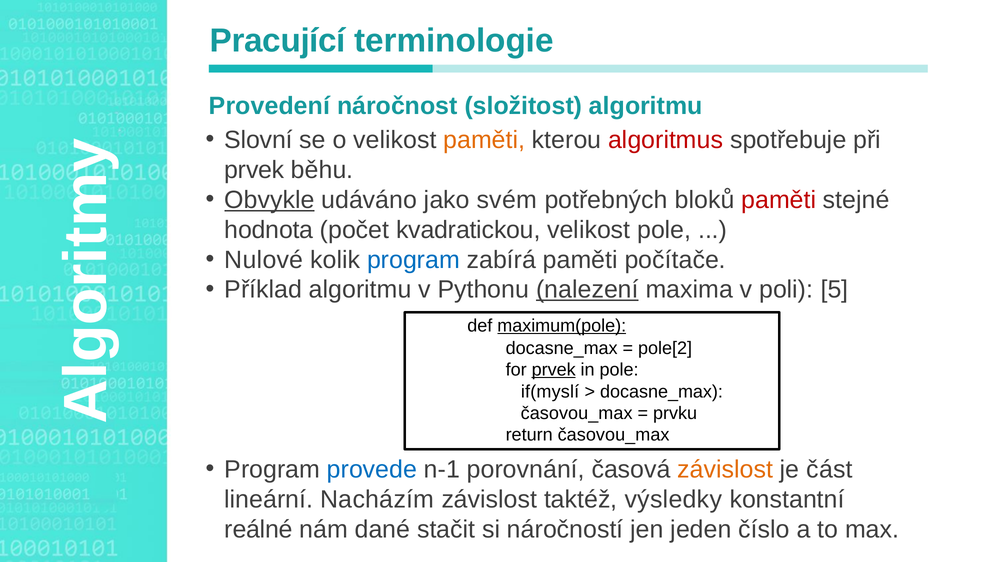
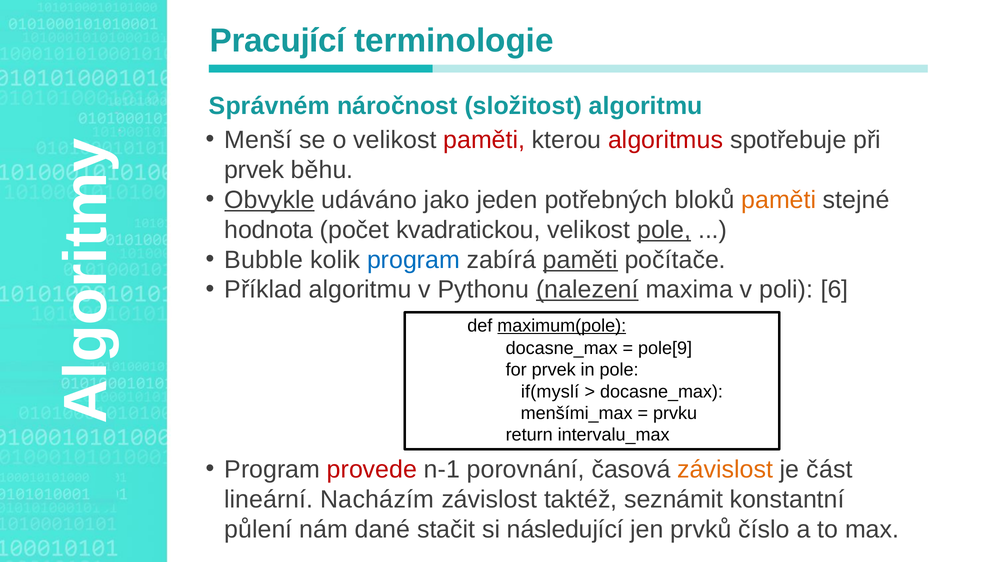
Provedení: Provedení -> Správném (269, 106)
Slovní: Slovní -> Menší (258, 140)
paměti colour: orange -> red (484, 140)
svém: svém -> jeden (507, 200)
paměti colour: red -> orange (779, 200)
pole underline: none -> present (664, 230)
Nulové: Nulové -> Bubble (264, 259)
paměti underline: none -> present (580, 259)
5: 5 -> 6 (834, 289)
pole[2: pole[2 -> pole[9 (665, 348)
prvek underline: present -> none (554, 369)
časovou_max: časovou_max -> menšími_max (577, 413)
return časovou_max: časovou_max -> intervalu_max (614, 434)
provede colour: blue -> red (372, 469)
výsledky: výsledky -> seznámit (674, 499)
reálné: reálné -> půlení (258, 529)
náročností: náročností -> následující (565, 529)
jeden: jeden -> prvků (701, 529)
